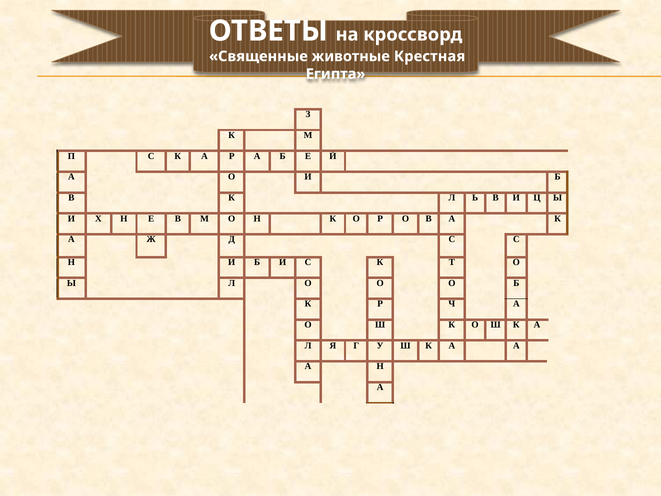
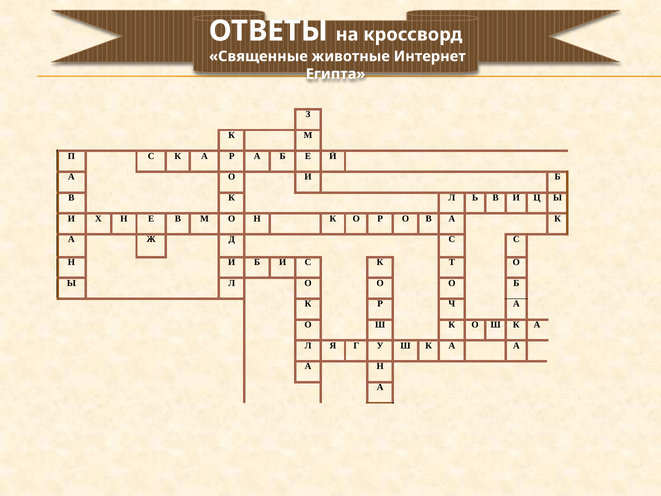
Крестная: Крестная -> Интернет (430, 56)
